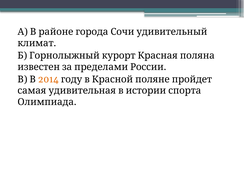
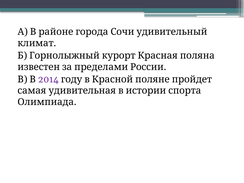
2014 colour: orange -> purple (48, 79)
